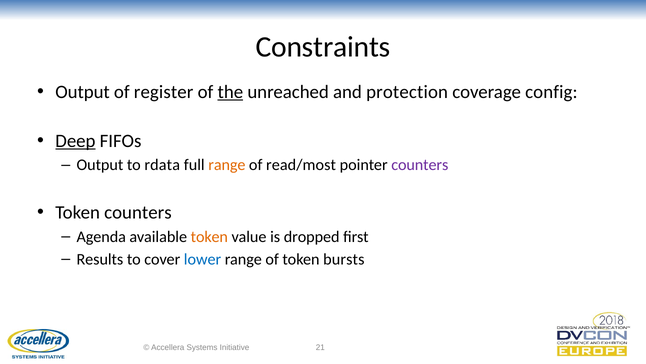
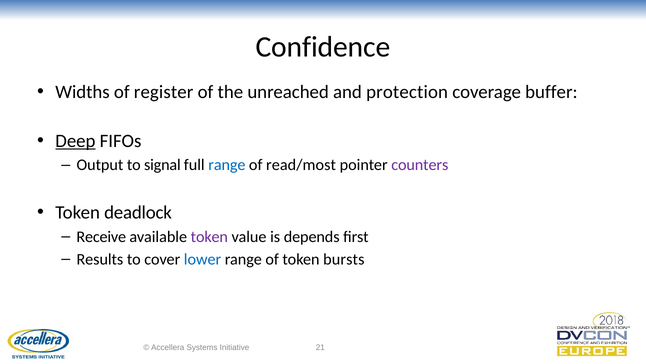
Constraints: Constraints -> Confidence (323, 47)
Output: Output -> Widths (83, 92)
the underline: present -> none (230, 92)
config: config -> buffer (551, 92)
rdata: rdata -> signal (162, 165)
range colour: orange -> blue (227, 165)
Token counters: counters -> deadlock (138, 212)
Agenda: Agenda -> Receive (101, 236)
token colour: orange -> purple (209, 236)
dropped: dropped -> depends (312, 236)
